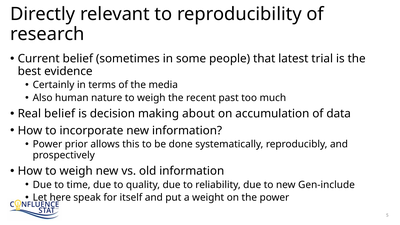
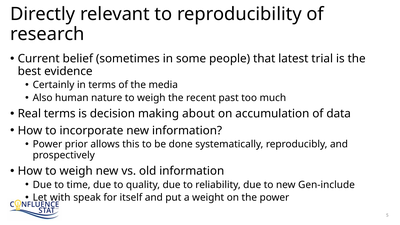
Real belief: belief -> terms (60, 114)
here: here -> with (60, 198)
